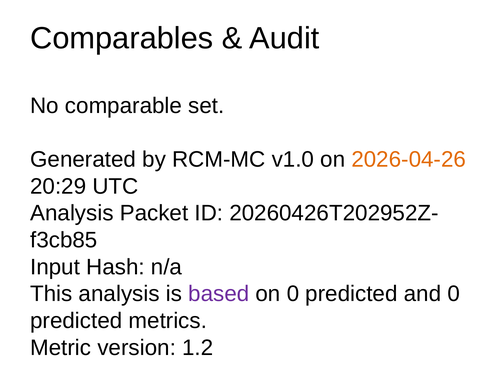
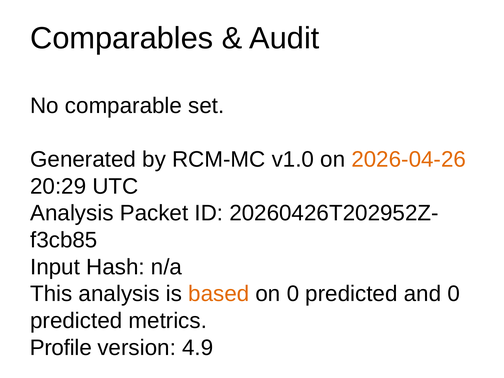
based colour: purple -> orange (219, 294)
Metric: Metric -> Profile (61, 348)
1.2: 1.2 -> 4.9 (198, 348)
